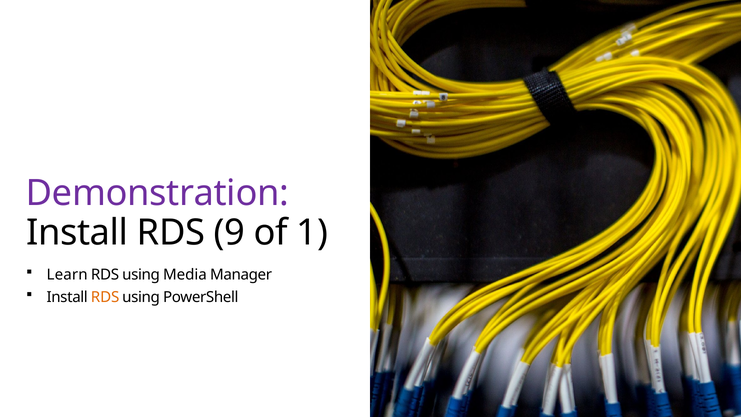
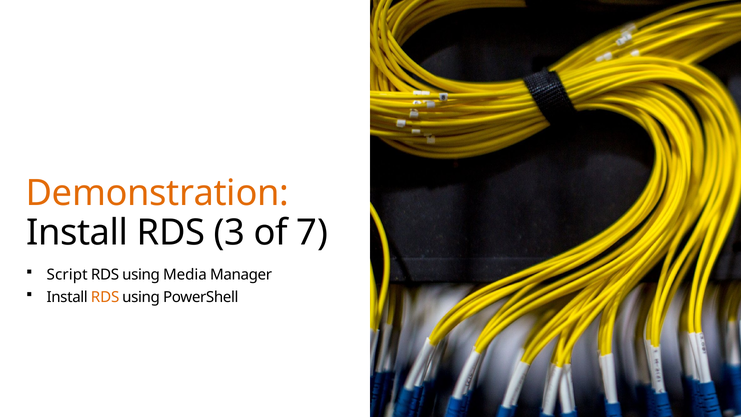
Demonstration colour: purple -> orange (157, 193)
9: 9 -> 3 (230, 232)
1: 1 -> 7 (312, 232)
Learn: Learn -> Script (67, 274)
